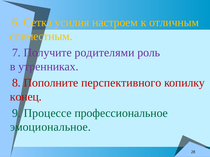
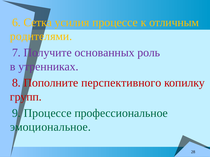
усилия настроем: настроем -> процессе (115, 22)
совместным: совместным -> родителями (41, 36)
родителями: родителями -> основанных (105, 53)
конец: конец -> групп (26, 97)
